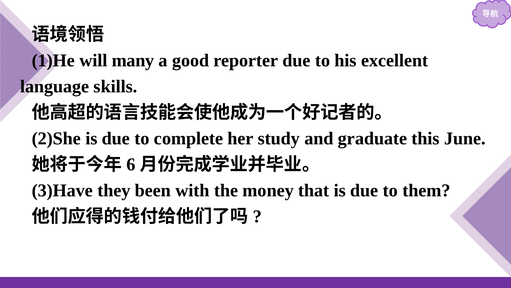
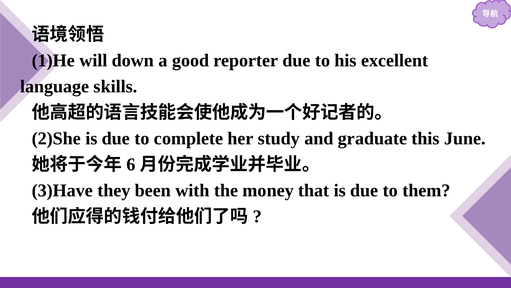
many: many -> down (133, 60)
